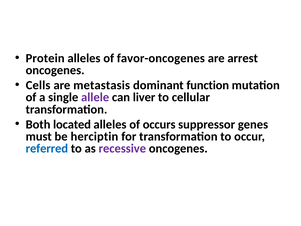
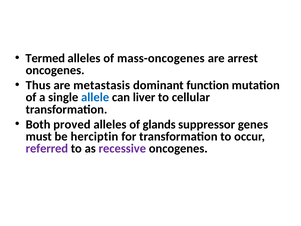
Protein: Protein -> Termed (45, 58)
favor-oncogenes: favor-oncogenes -> mass-oncogenes (161, 58)
Cells: Cells -> Thus (38, 85)
allele colour: purple -> blue (95, 97)
located: located -> proved (72, 124)
occurs: occurs -> glands (159, 124)
referred colour: blue -> purple (47, 148)
